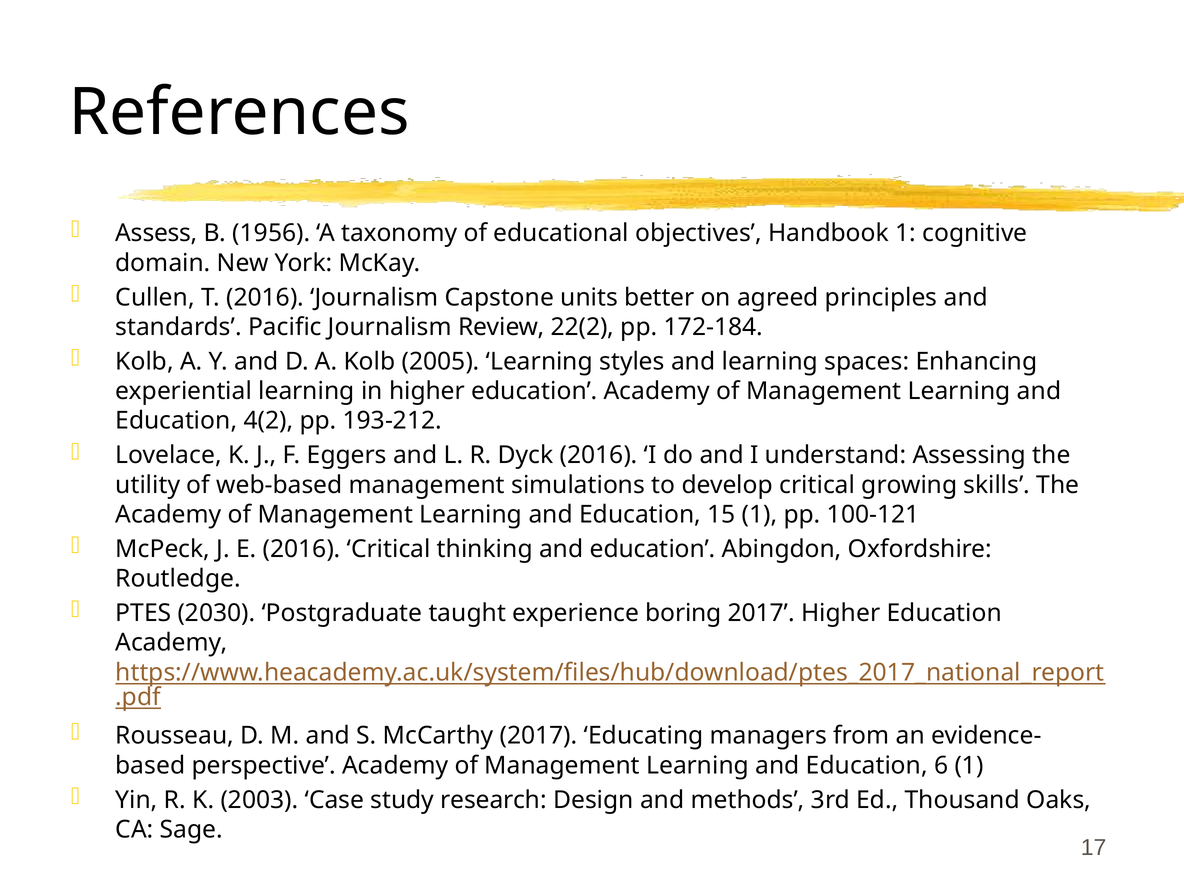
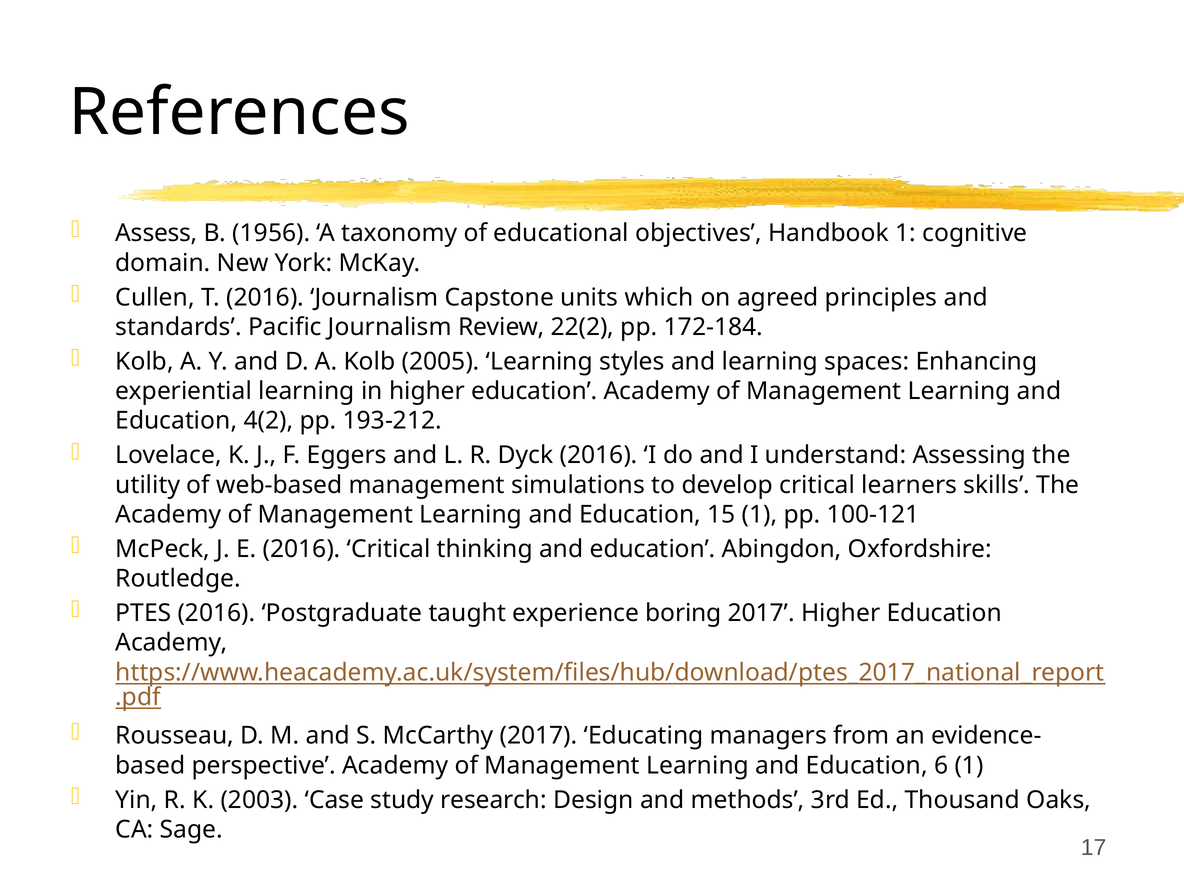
better: better -> which (659, 297)
growing: growing -> learners (909, 485)
PTES 2030: 2030 -> 2016 (216, 613)
